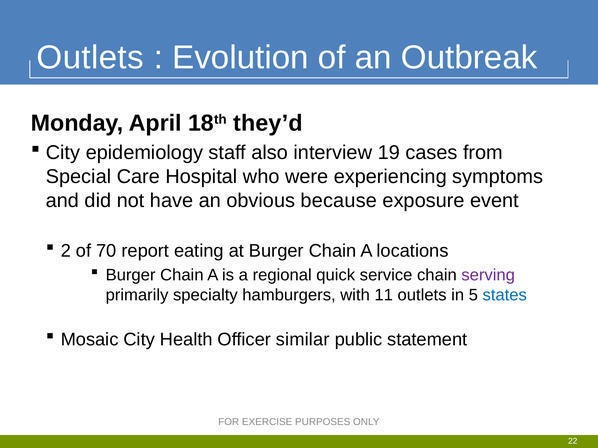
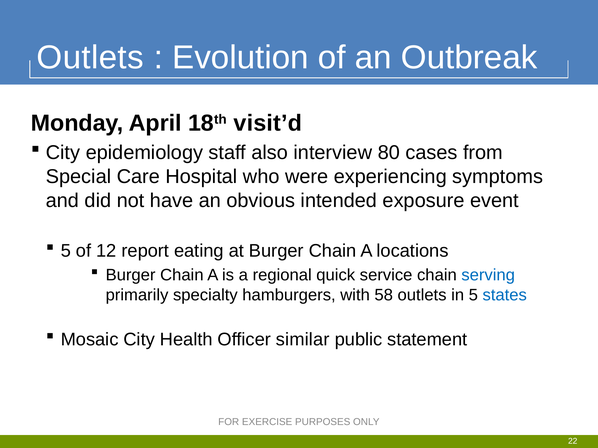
they’d: they’d -> visit’d (268, 123)
19: 19 -> 80 (389, 153)
because: because -> intended (339, 201)
2: 2 -> 5 (66, 251)
70: 70 -> 12 (106, 251)
serving colour: purple -> blue (488, 275)
11: 11 -> 58 (384, 295)
